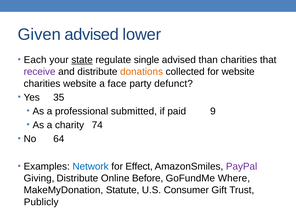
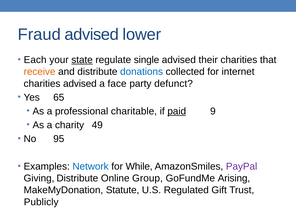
Given: Given -> Fraud (39, 34)
than: than -> their (208, 60)
receive colour: purple -> orange (40, 72)
donations colour: orange -> blue (142, 72)
for website: website -> internet (238, 72)
charities website: website -> advised (80, 84)
35: 35 -> 65 (59, 97)
submitted: submitted -> charitable (134, 111)
paid underline: none -> present (177, 111)
74: 74 -> 49 (97, 125)
64: 64 -> 95 (59, 139)
Effect: Effect -> While (139, 166)
Before: Before -> Group (147, 178)
Where: Where -> Arising (234, 178)
Consumer: Consumer -> Regulated (186, 190)
